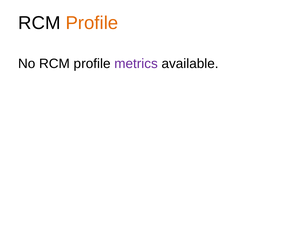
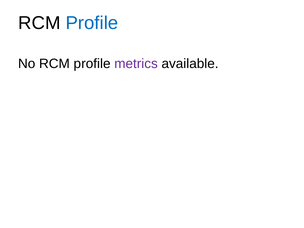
Profile colour: orange -> blue (92, 23)
